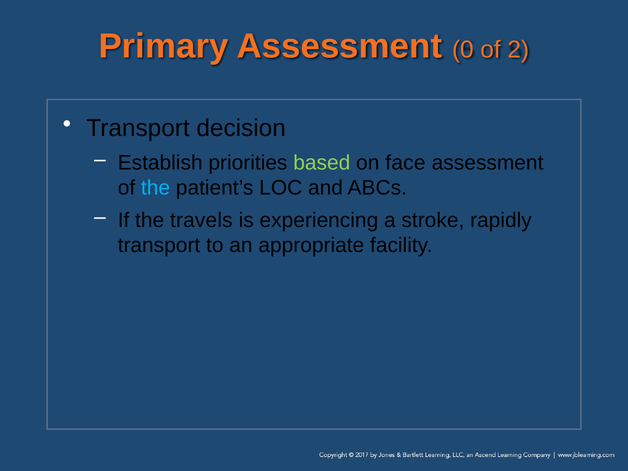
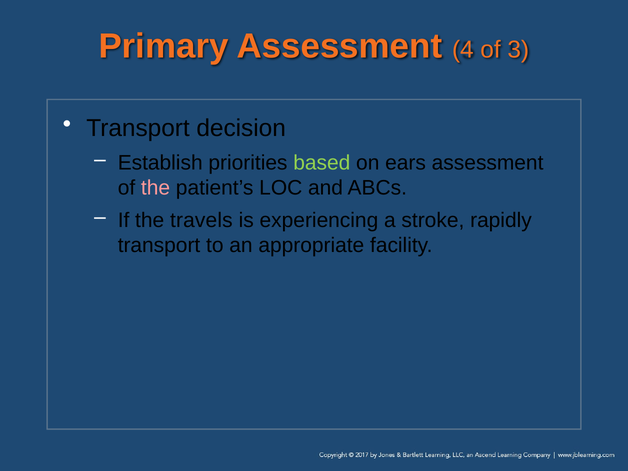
0: 0 -> 4 (463, 50)
2: 2 -> 3 (518, 50)
face: face -> ears (406, 163)
the colour: light blue -> pink (156, 188)
